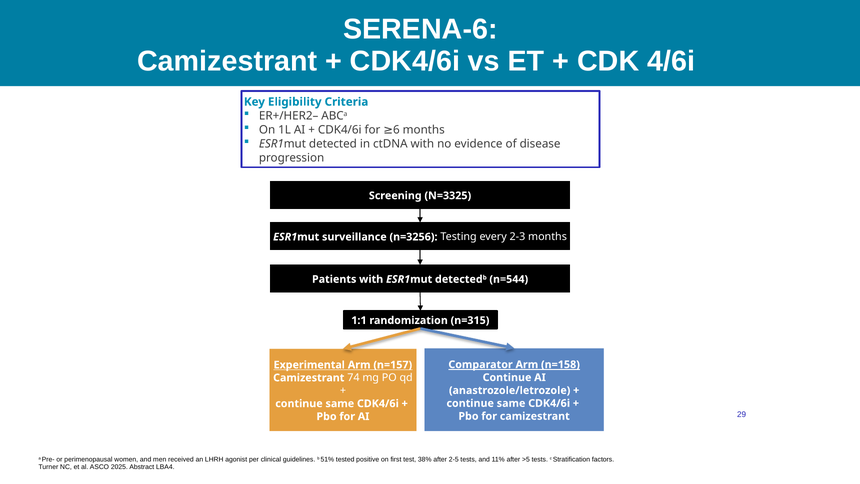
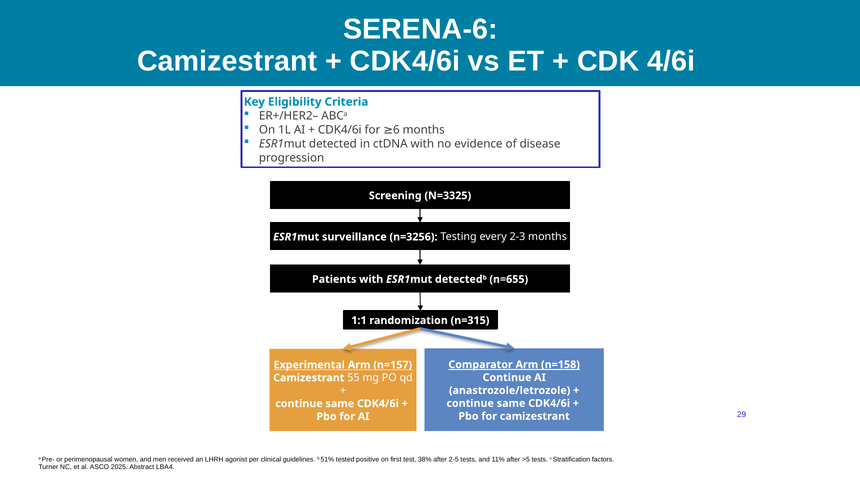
n=544: n=544 -> n=655 (509, 279)
74: 74 -> 55 (353, 378)
